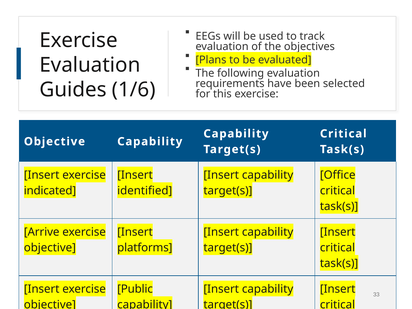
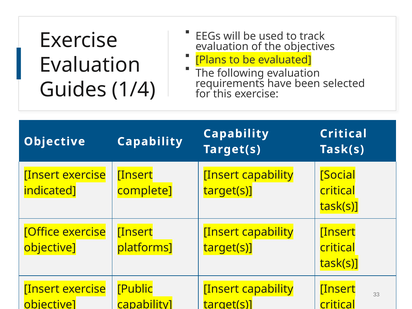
1/6: 1/6 -> 1/4 (134, 90)
Office: Office -> Social (338, 175)
identified: identified -> complete (145, 191)
Arrive: Arrive -> Office (42, 232)
